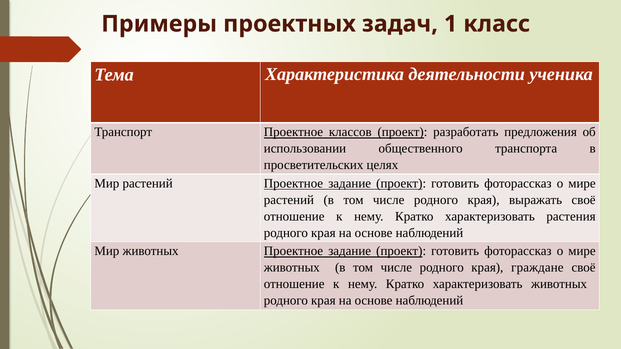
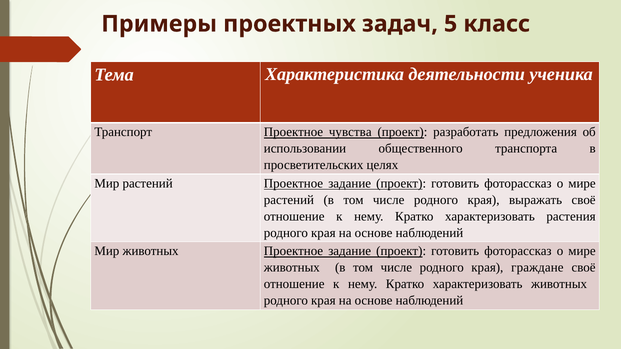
1: 1 -> 5 (451, 24)
классов: классов -> чувства (350, 132)
